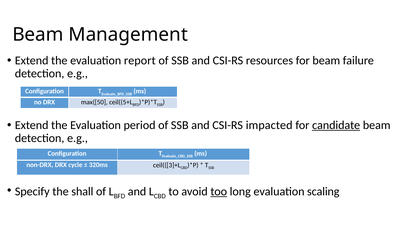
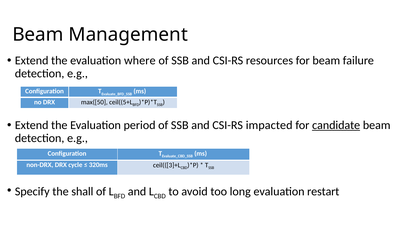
report: report -> where (140, 61)
too underline: present -> none (219, 192)
scaling: scaling -> restart (323, 192)
